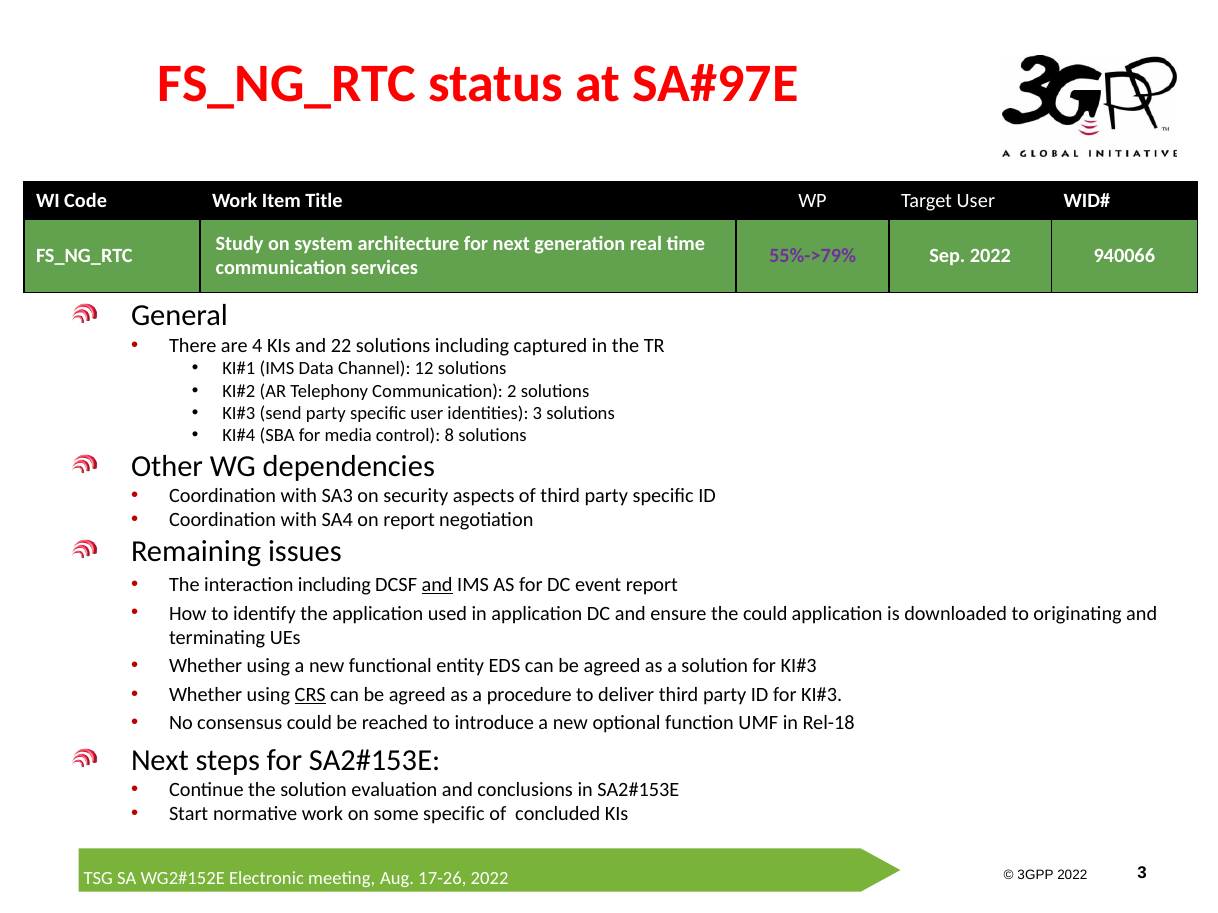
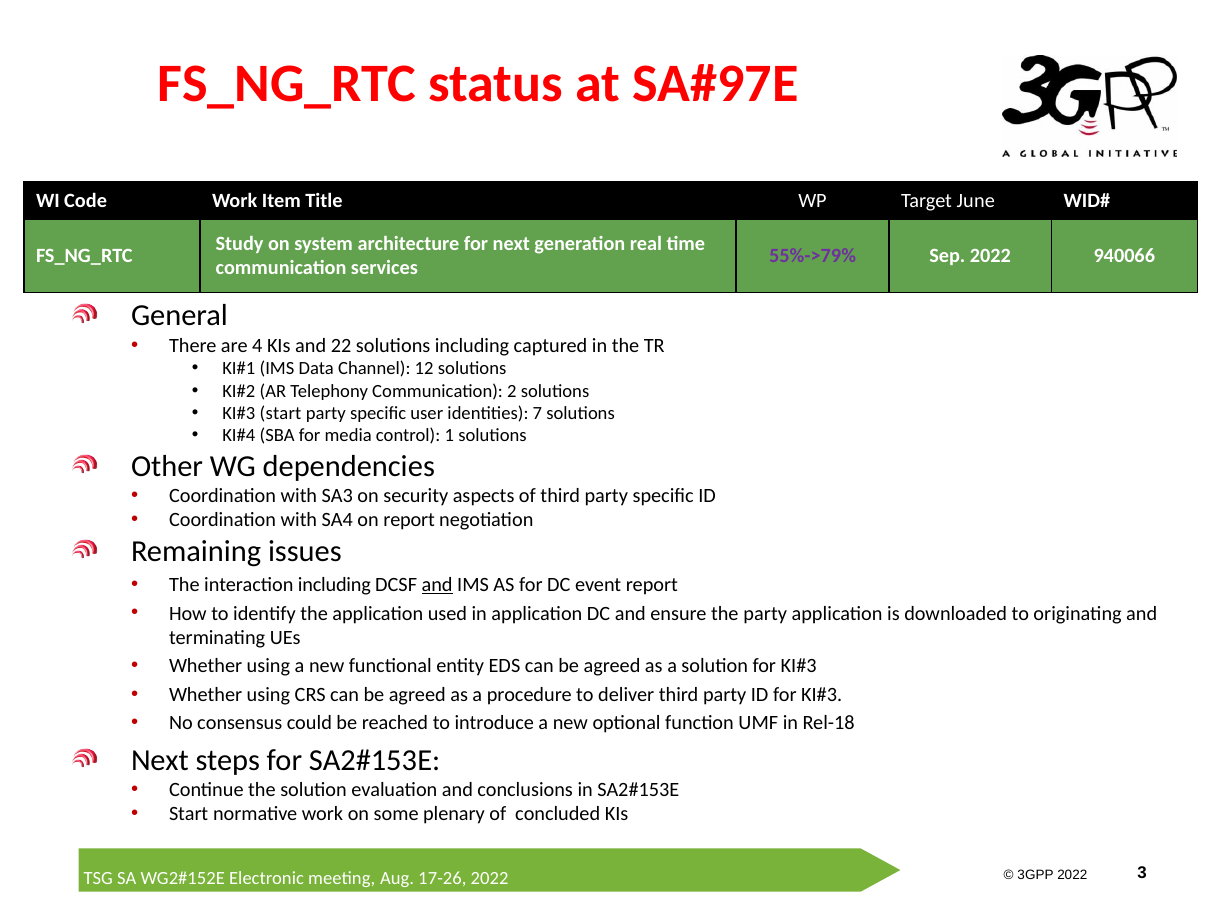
Target User: User -> June (976, 201)
send: send -> start (281, 414)
identities 3: 3 -> 7 (537, 414)
8: 8 -> 1 (449, 436)
the could: could -> party (765, 614)
CRS underline: present -> none (310, 695)
some specific: specific -> plenary (454, 815)
